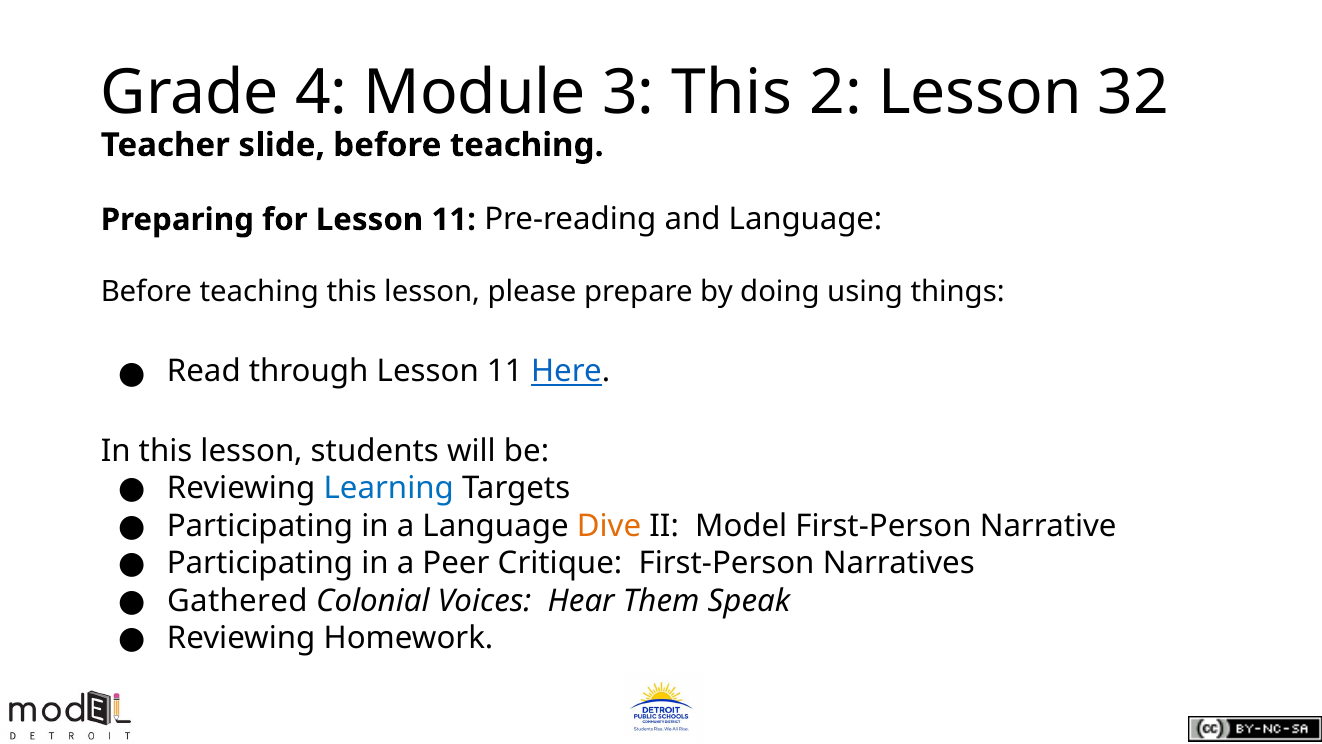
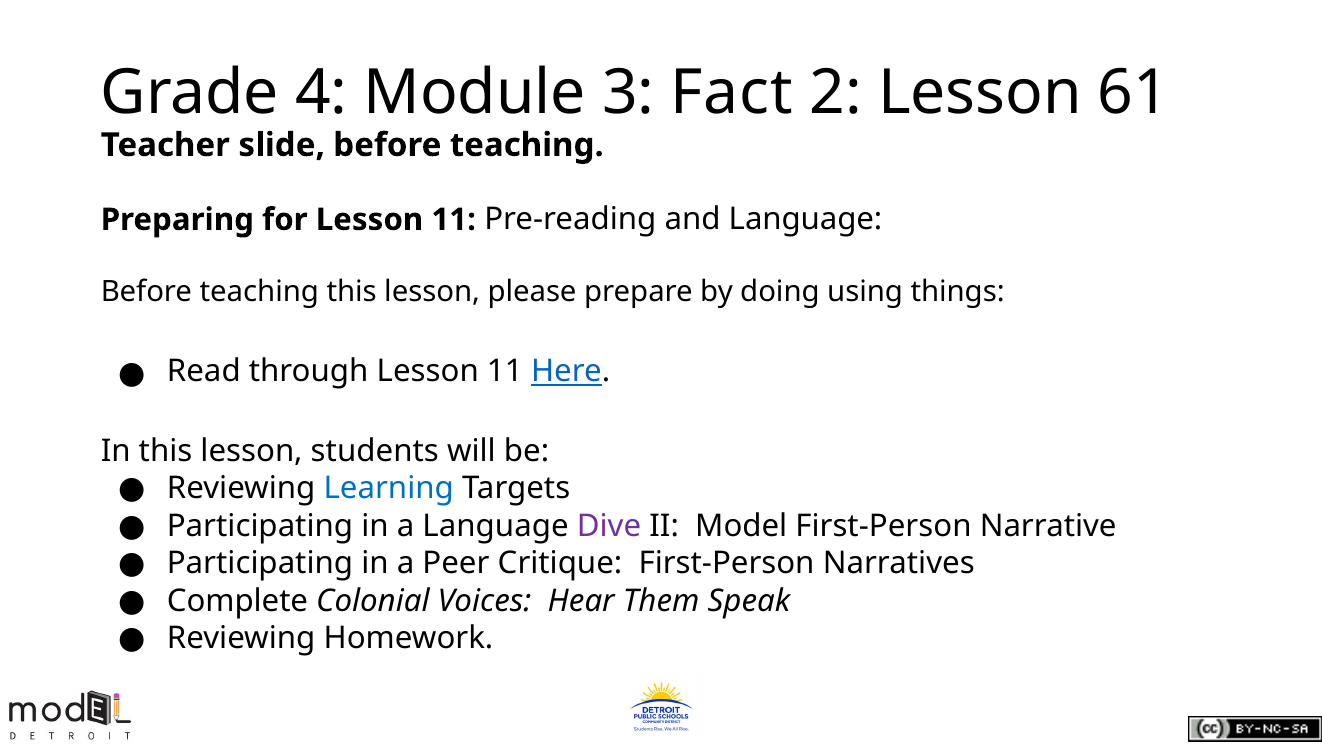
3 This: This -> Fact (732, 93)
32: 32 -> 61 (1134, 93)
Dive colour: orange -> purple (609, 526)
Gathered: Gathered -> Complete (237, 601)
